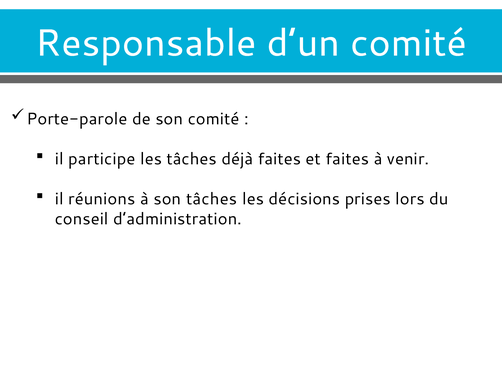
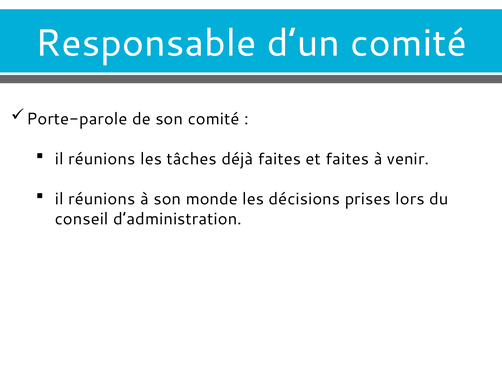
participe: participe -> réunions (102, 159)
son tâches: tâches -> monde (212, 199)
